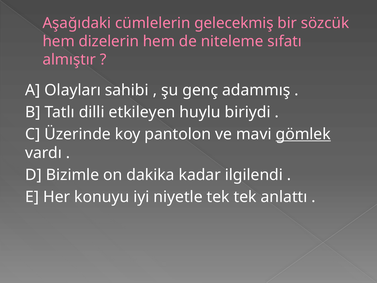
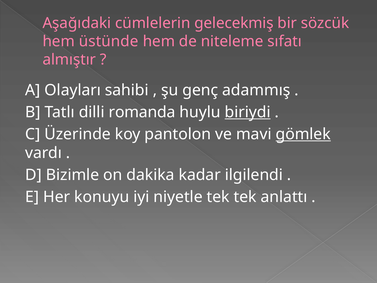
dizelerin: dizelerin -> üstünde (109, 41)
etkileyen: etkileyen -> romanda (142, 112)
biriydi underline: none -> present (248, 112)
